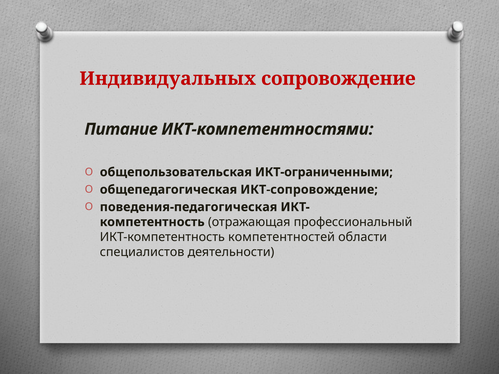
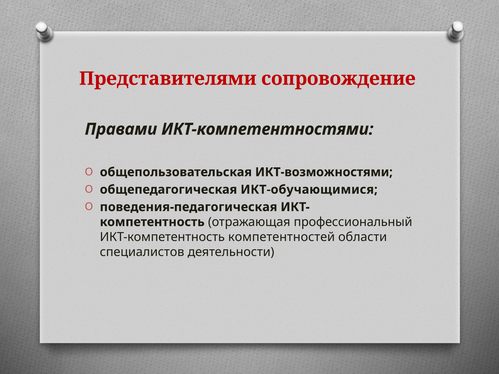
Индивидуальных: Индивидуальных -> Представителями (168, 79)
Питание: Питание -> Правами (121, 129)
ИКТ-ограниченными: ИКТ-ограниченными -> ИКТ-возможностями (324, 172)
ИКТ-сопровождение: ИКТ-сопровождение -> ИКТ-обучающимися (309, 190)
